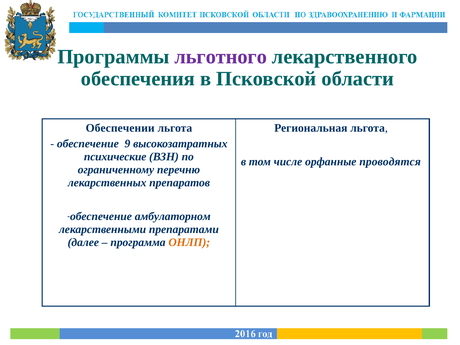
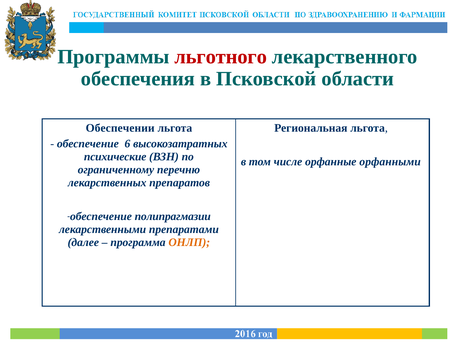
льготного colour: purple -> red (221, 57)
9: 9 -> 6 (127, 144)
проводятся: проводятся -> орфанными (390, 162)
амбулаторном: амбулаторном -> полипрагмазии (173, 216)
